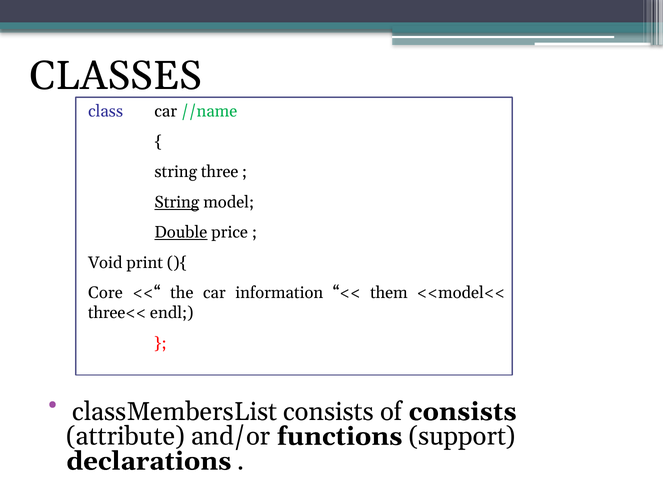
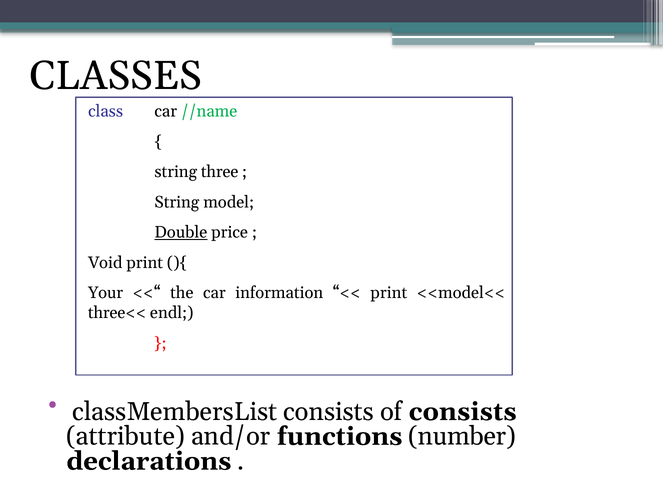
String underline: present -> none (177, 202)
Core: Core -> Your (106, 293)
them: them -> print (389, 293)
support: support -> number (462, 437)
